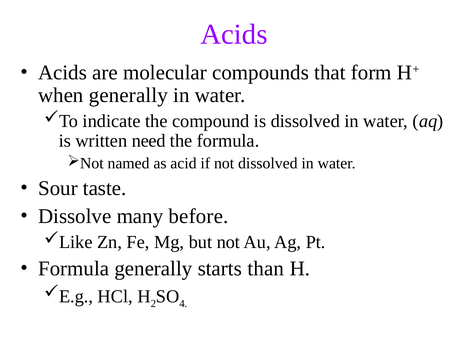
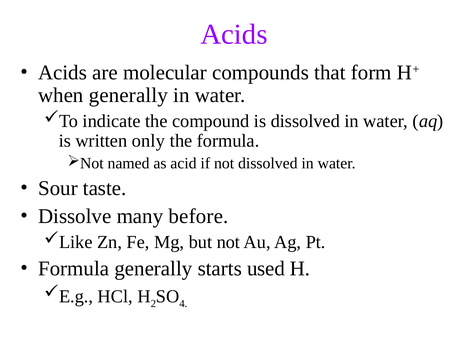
need: need -> only (149, 141)
than: than -> used (266, 268)
